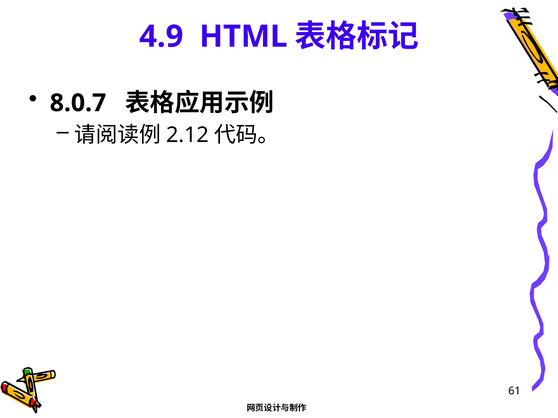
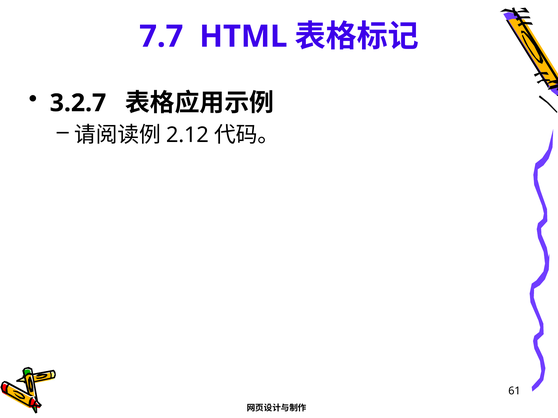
4.9: 4.9 -> 7.7 (161, 37)
8.0.7: 8.0.7 -> 3.2.7 (78, 103)
